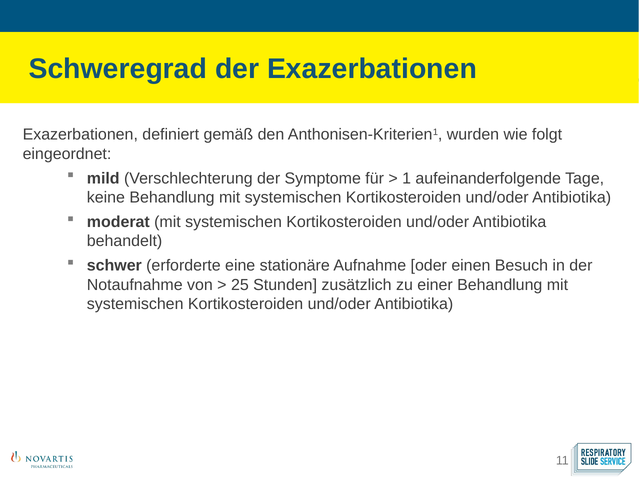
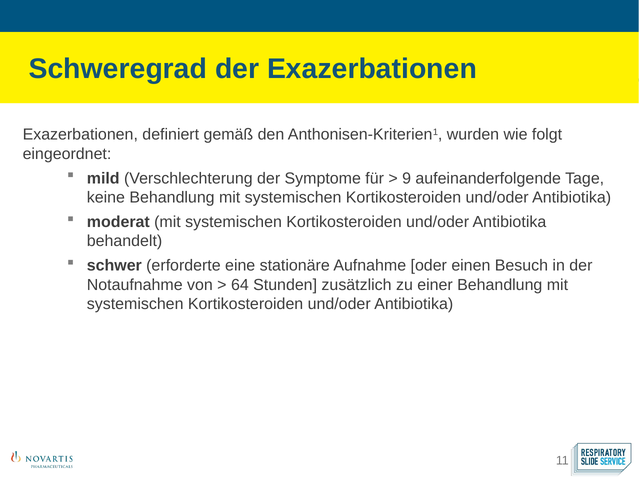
1: 1 -> 9 (407, 178)
25: 25 -> 64 (240, 285)
